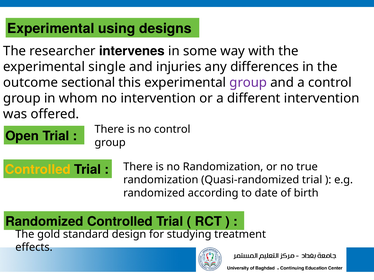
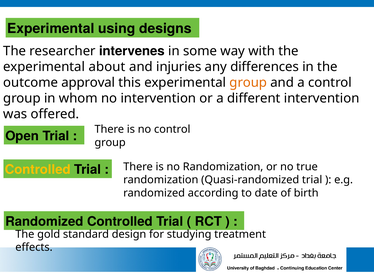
single: single -> about (107, 67)
sectional: sectional -> approval (88, 83)
group colour: purple -> orange (248, 83)
